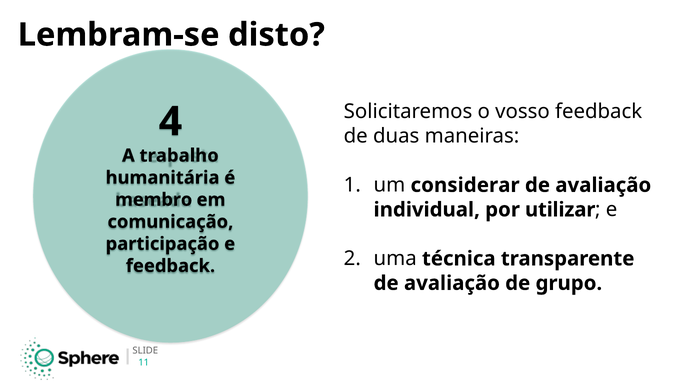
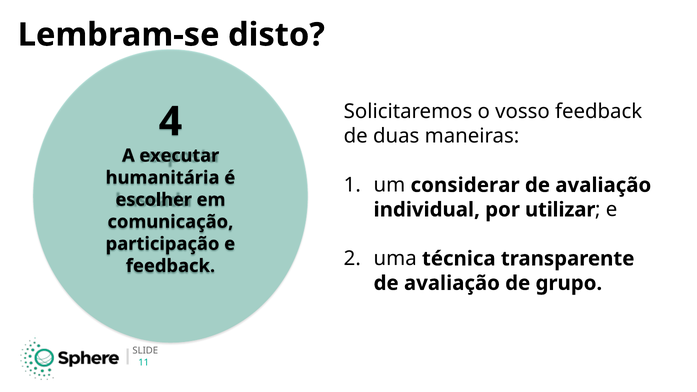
trabalho: trabalho -> executar (179, 156)
membro: membro -> escolher (154, 200)
